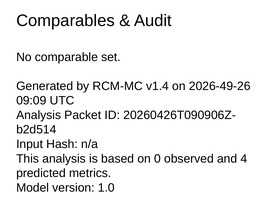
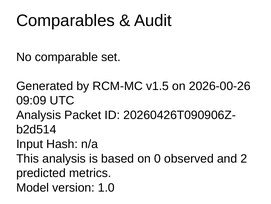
v1.4: v1.4 -> v1.5 (157, 86)
2026-49-26: 2026-49-26 -> 2026-00-26 (220, 86)
4: 4 -> 2 (244, 158)
